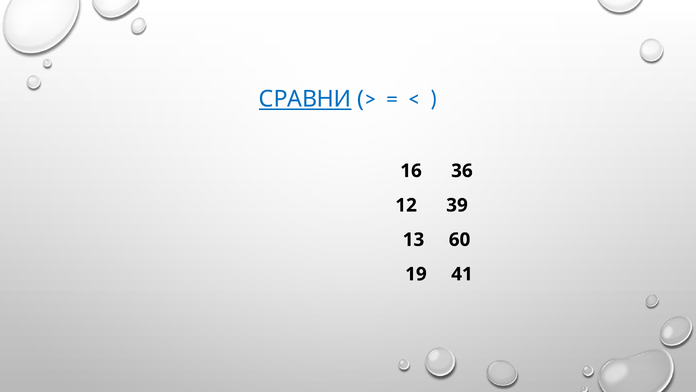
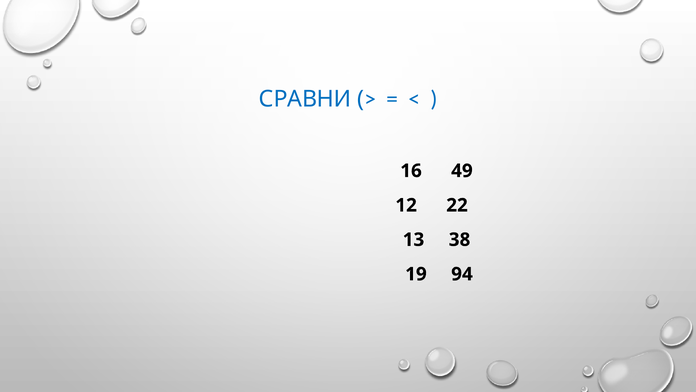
СРАВНИ underline: present -> none (305, 99)
36: 36 -> 49 (462, 171)
39: 39 -> 22 (457, 205)
60: 60 -> 38 (460, 239)
41: 41 -> 94 (462, 274)
